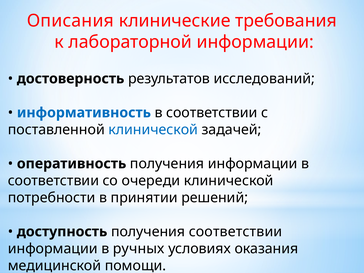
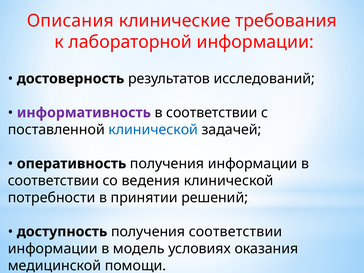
информативность colour: blue -> purple (84, 113)
очереди: очереди -> ведения (151, 181)
ручных: ручных -> модель (139, 249)
